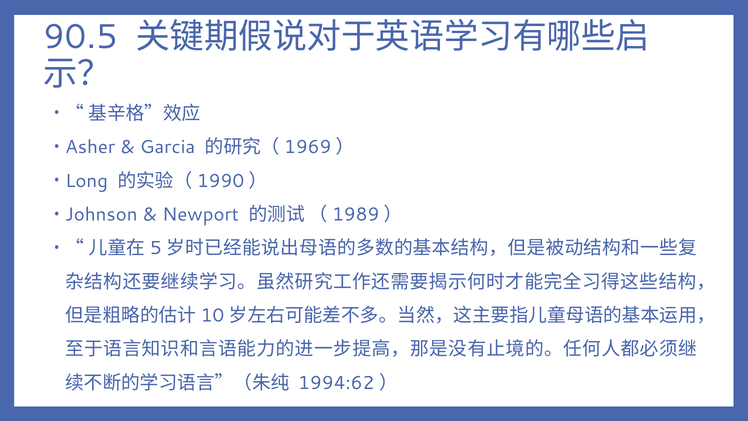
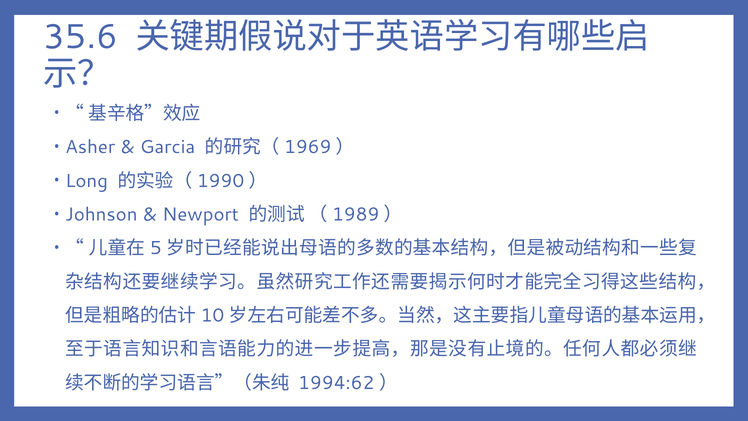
90.5: 90.5 -> 35.6 (80, 37)
